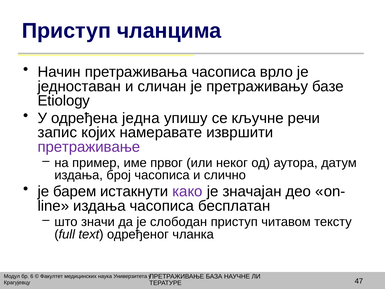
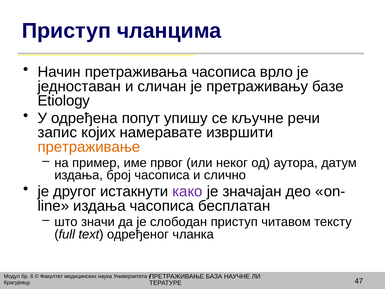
једна: једна -> попут (141, 118)
претраживање colour: purple -> orange (89, 147)
барем: барем -> другог (75, 191)
